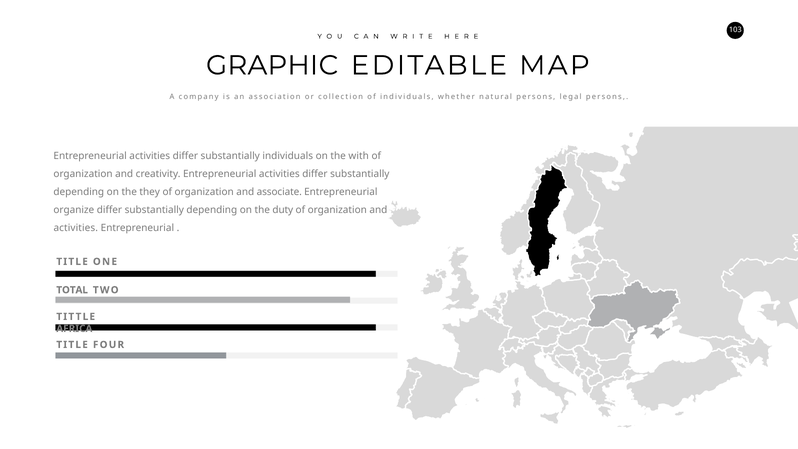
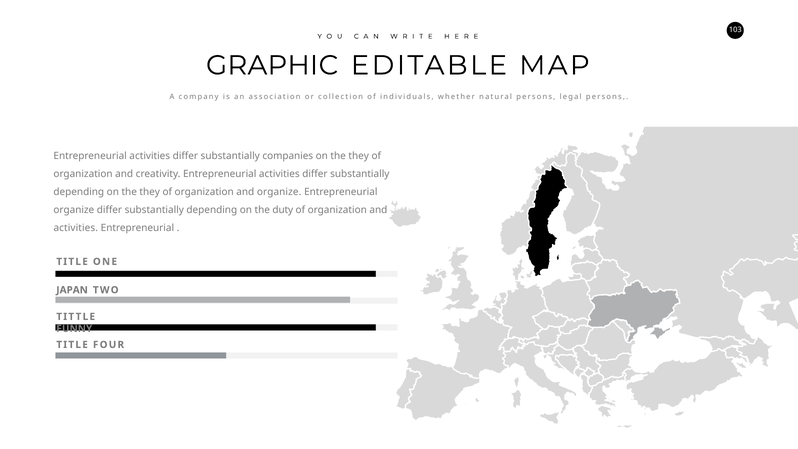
substantially individuals: individuals -> companies (288, 156)
with: with -> they (359, 156)
and associate: associate -> organize (279, 192)
TOTAL: TOTAL -> JAPAN (72, 290)
AFRICA: AFRICA -> FUNNY (74, 329)
